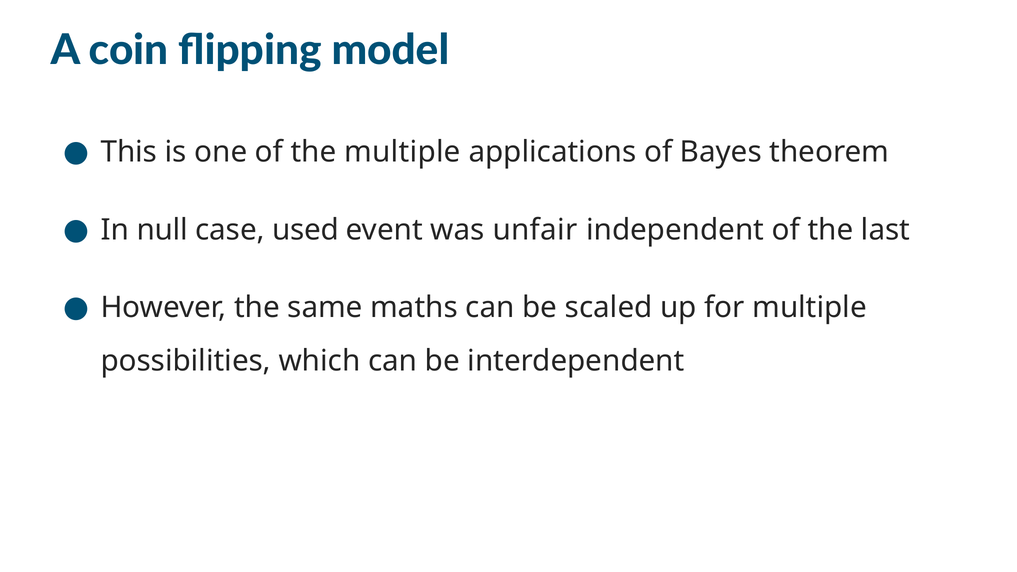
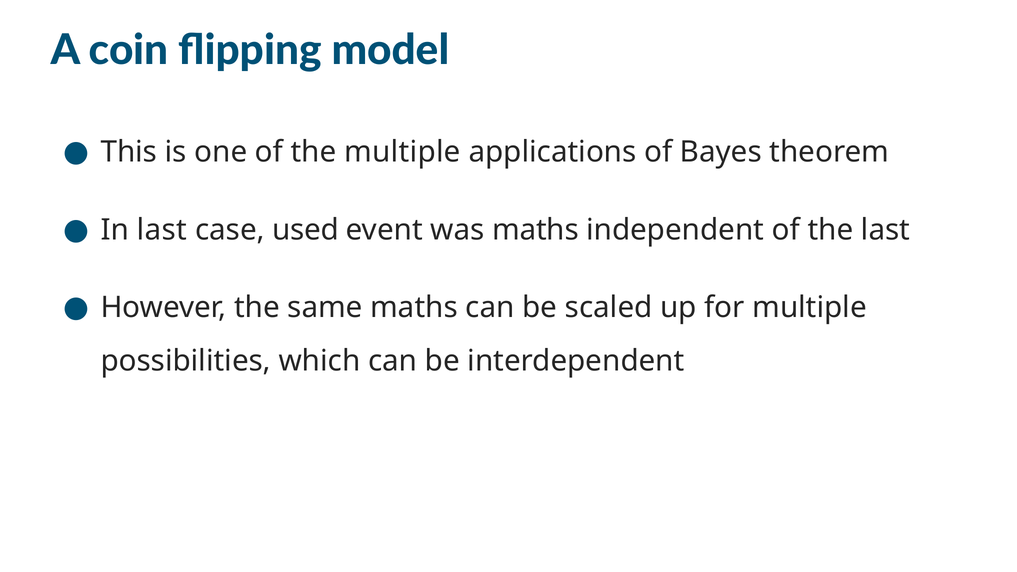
In null: null -> last (162, 230)
was unfair: unfair -> maths (535, 230)
